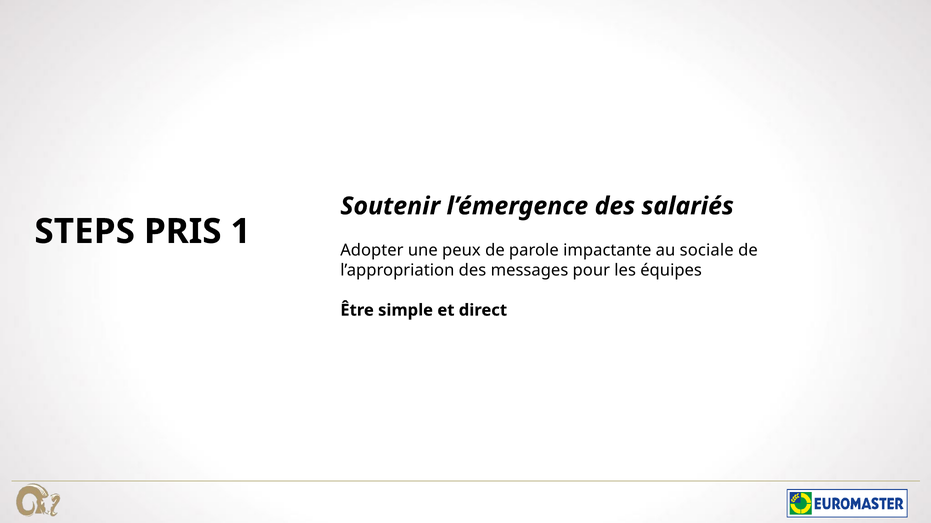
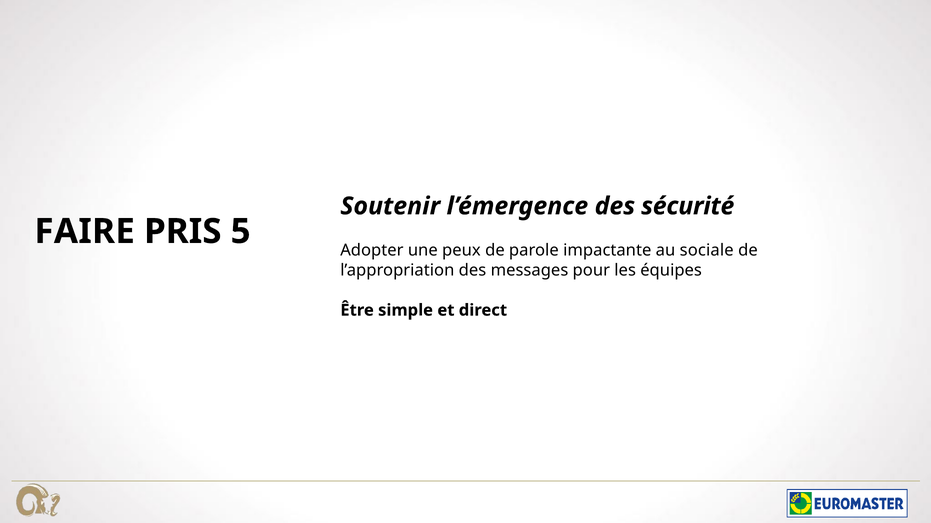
salariés: salariés -> sécurité (688, 206)
STEPS: STEPS -> FAIRE (85, 232)
1: 1 -> 5 (241, 232)
